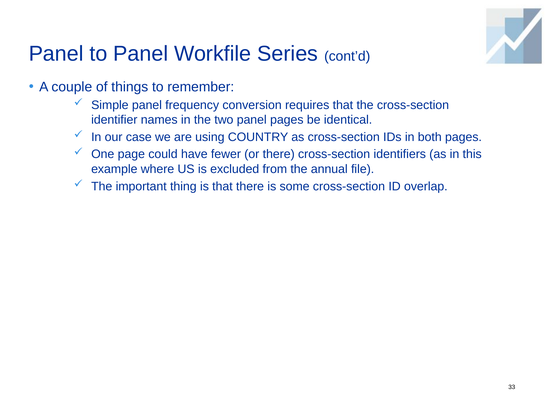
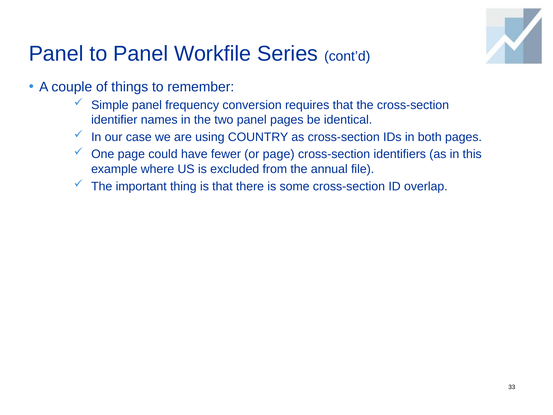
or there: there -> page (279, 154)
